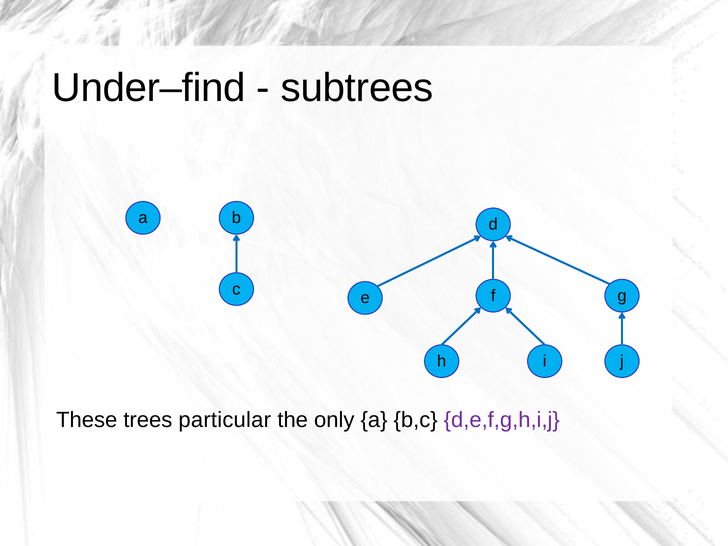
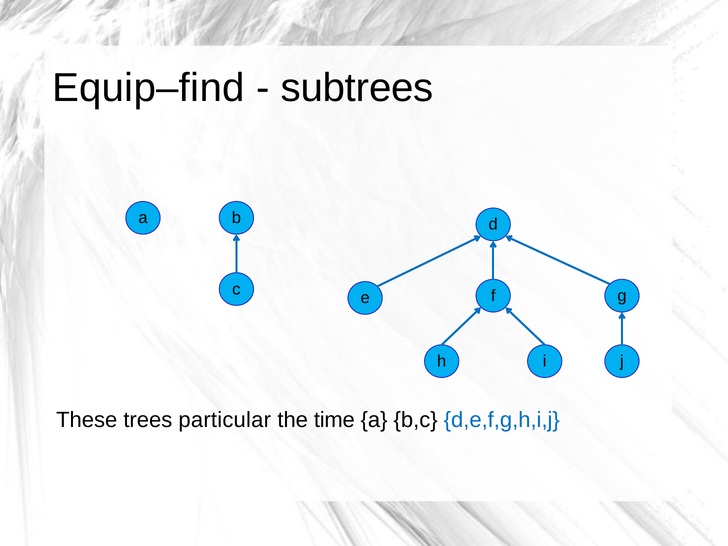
Under–find: Under–find -> Equip–find (148, 88)
only: only -> time (334, 420)
d,e,f,g,h,i,j colour: purple -> blue (502, 420)
